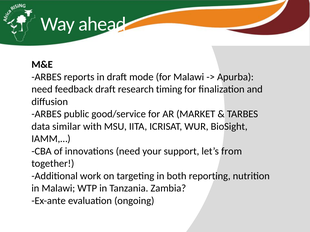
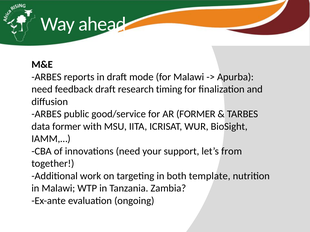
AR MARKET: MARKET -> FORMER (196, 114)
data similar: similar -> former (67, 127)
reporting: reporting -> template (210, 176)
